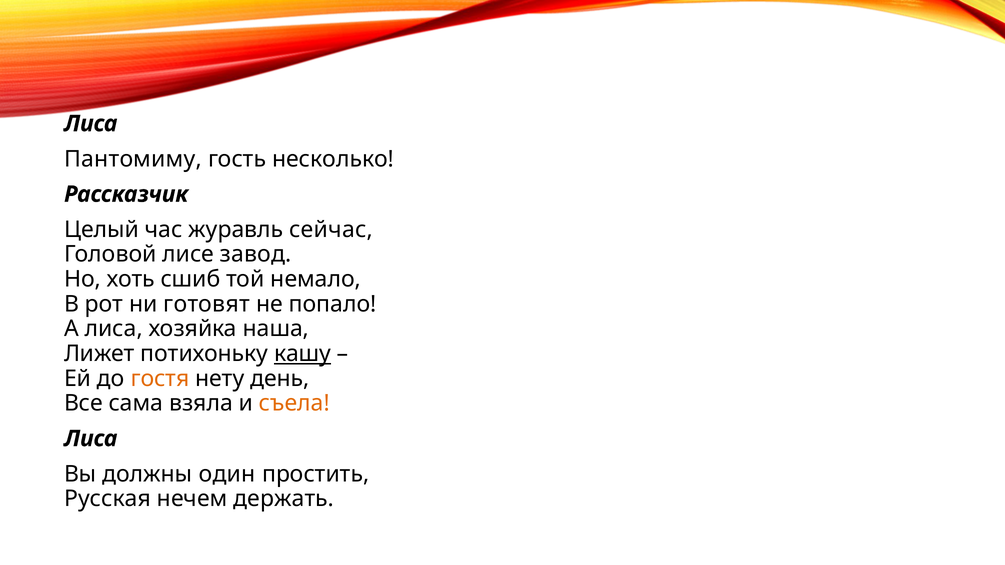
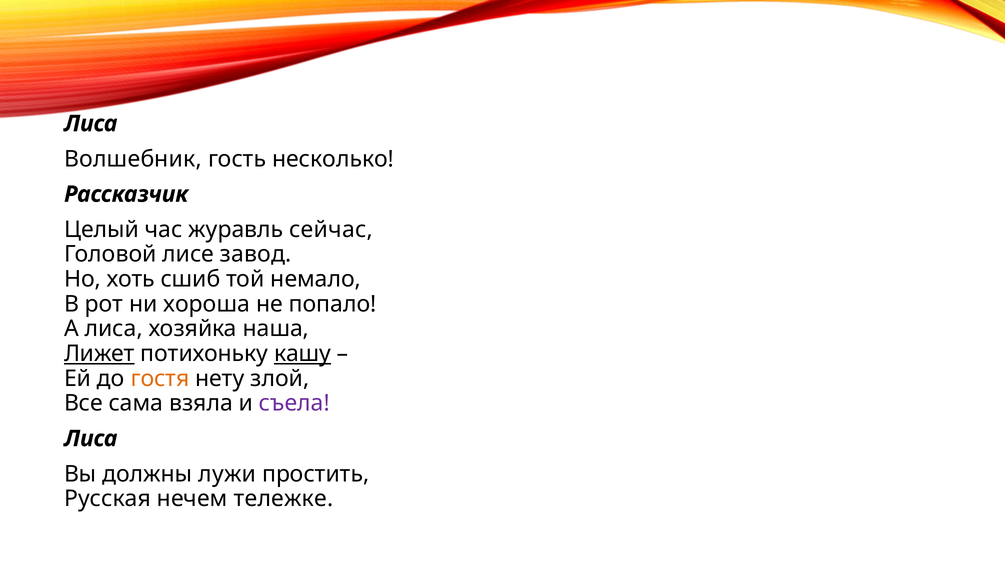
Пантомиму: Пантомиму -> Волшебник (133, 159)
готовят: готовят -> хороша (207, 304)
Лижет underline: none -> present (99, 354)
день: день -> злой (280, 379)
съела colour: orange -> purple (294, 404)
один: один -> лужи (227, 474)
держать: держать -> тележке (284, 499)
